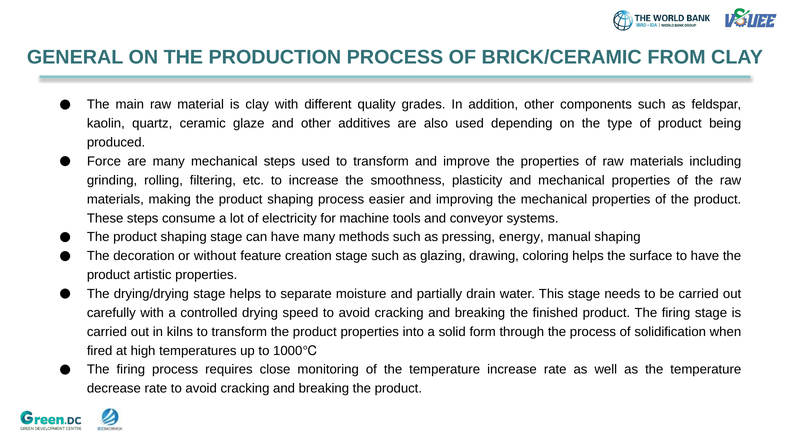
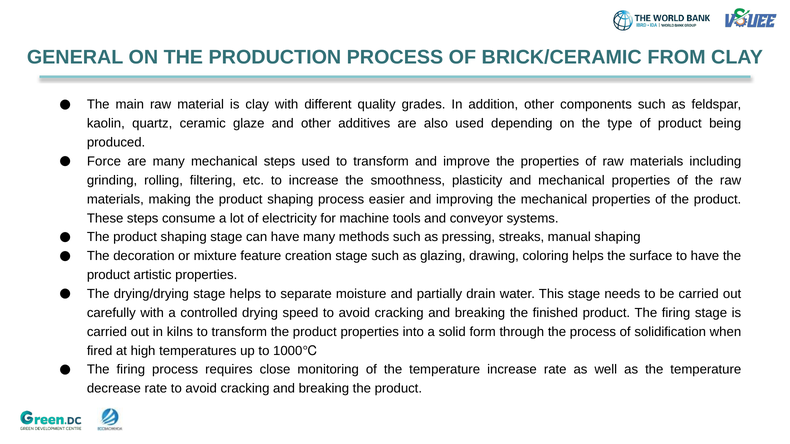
energy: energy -> streaks (522, 237)
without: without -> mixture (215, 256)
